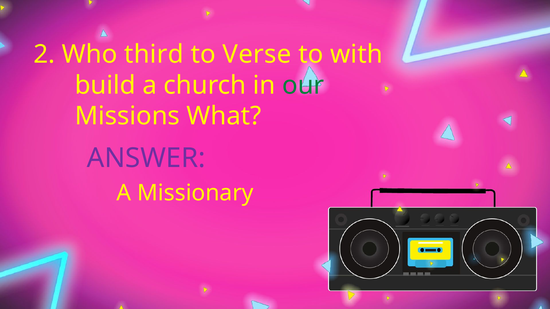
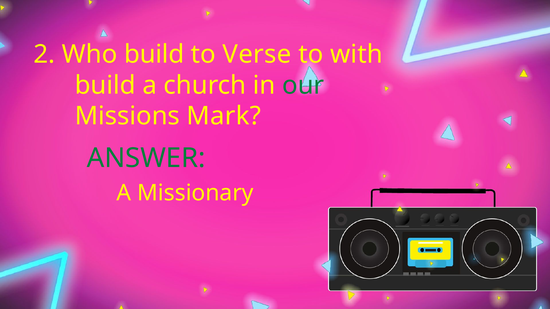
Who third: third -> build (154, 54)
What: What -> Mark (224, 116)
ANSWER colour: purple -> green (146, 158)
